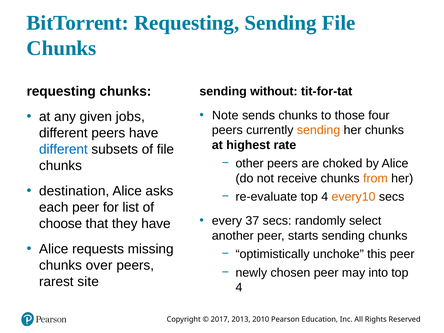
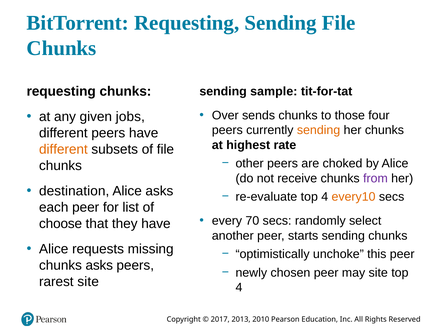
without: without -> sample (274, 91)
Note: Note -> Over (225, 115)
different colour: blue -> orange (63, 149)
from colour: orange -> purple (375, 178)
37: 37 -> 70 (252, 221)
chunks over: over -> asks (99, 265)
may into: into -> site (378, 273)
